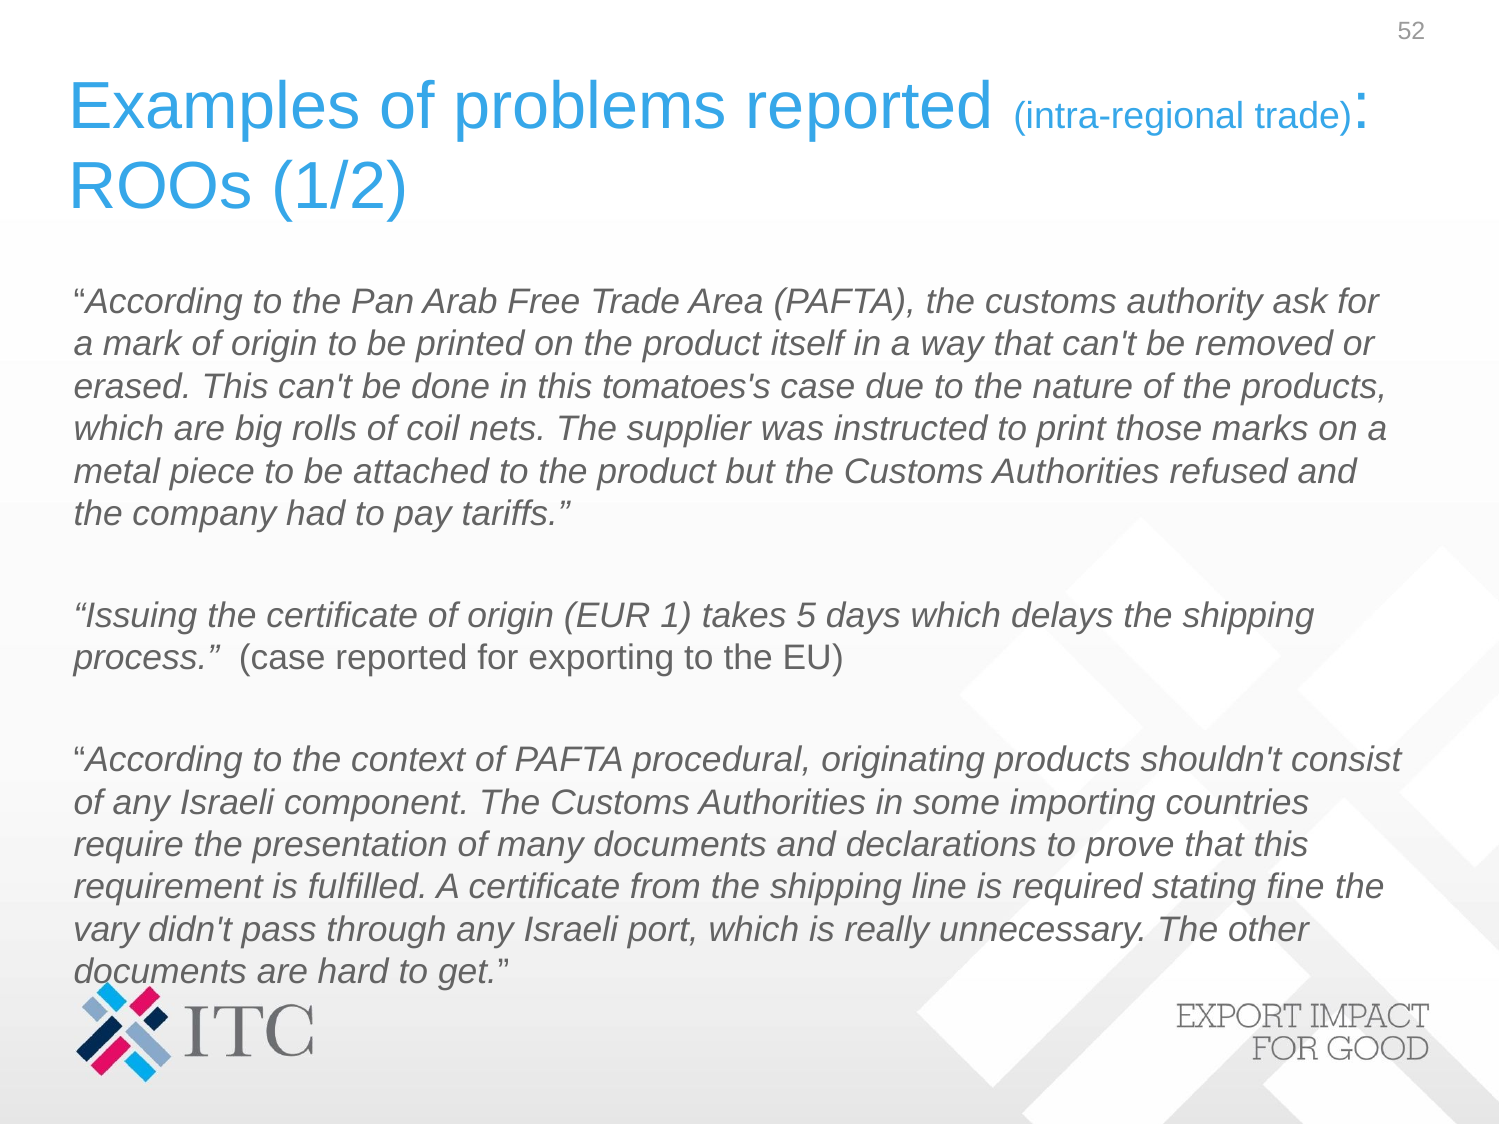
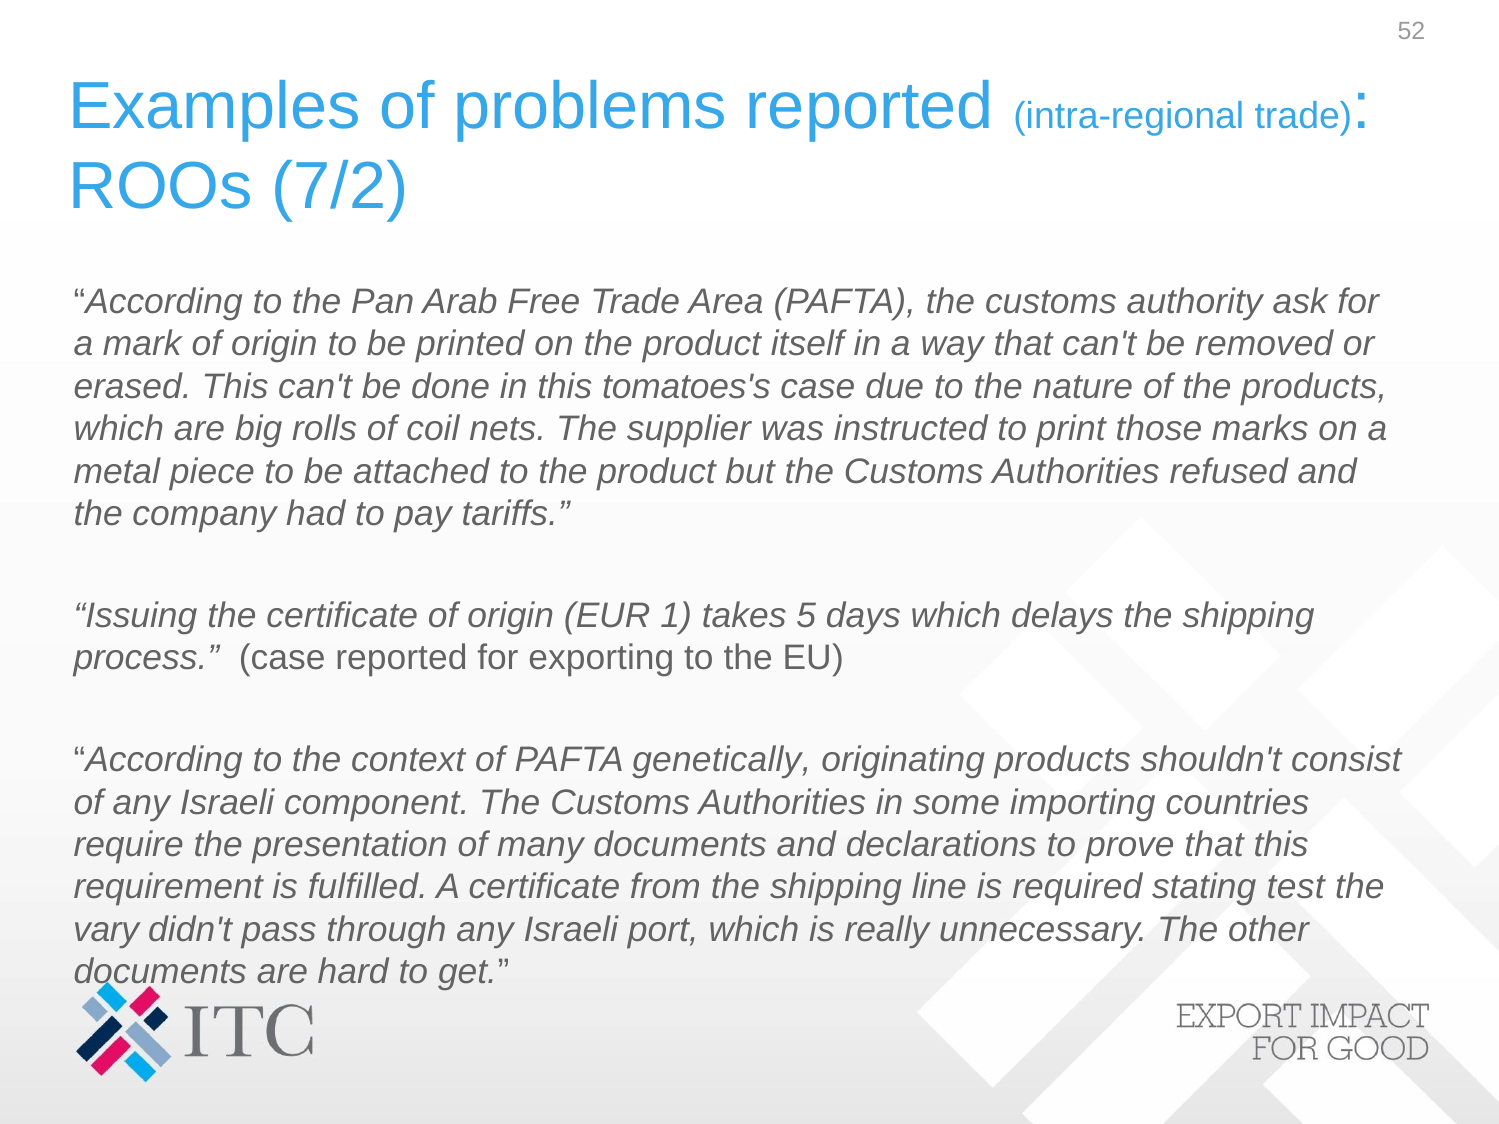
1/2: 1/2 -> 7/2 (340, 187)
procedural: procedural -> genetically (722, 760)
fine: fine -> test (1296, 887)
